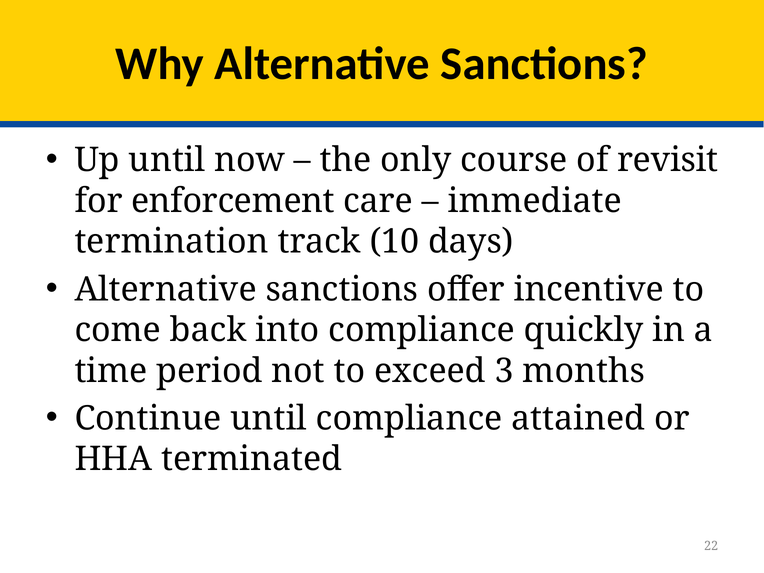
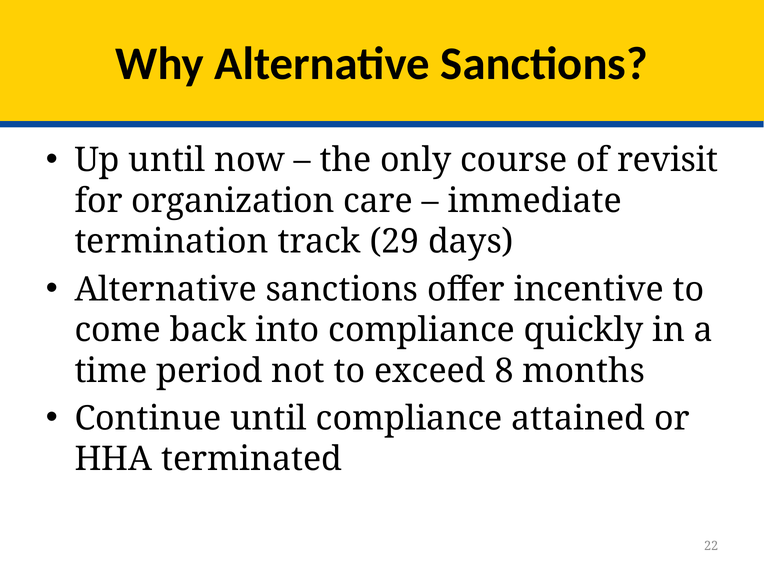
enforcement: enforcement -> organization (233, 201)
10: 10 -> 29 (394, 242)
3: 3 -> 8 (504, 371)
